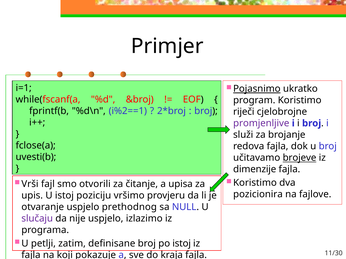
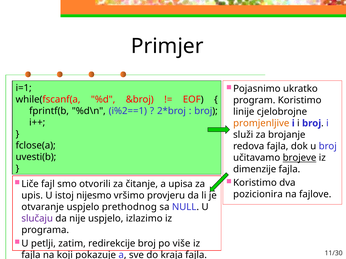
Pojasnimo underline: present -> none (257, 89)
riječi: riječi -> linije (244, 112)
promjenljive colour: purple -> orange (261, 123)
Vrši: Vrši -> Liče (30, 184)
poziciju: poziciju -> nijesmo (94, 196)
definisane: definisane -> redirekcije (112, 244)
po istoj: istoj -> više (182, 244)
